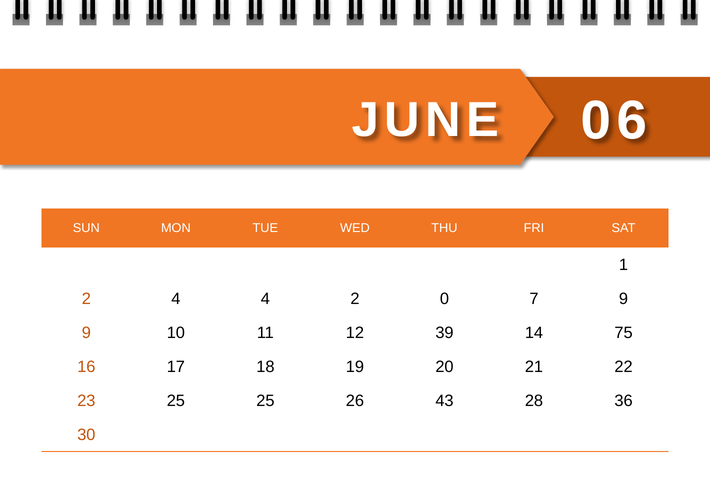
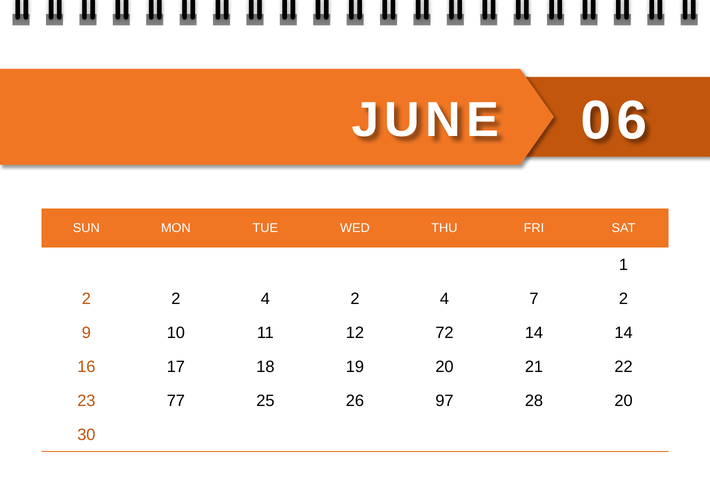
2 4: 4 -> 2 (176, 299)
4 2 0: 0 -> 4 (444, 299)
7 9: 9 -> 2 (624, 299)
39: 39 -> 72 (444, 333)
14 75: 75 -> 14 (624, 333)
23 25: 25 -> 77 (176, 400)
43: 43 -> 97 (444, 400)
28 36: 36 -> 20 (624, 400)
